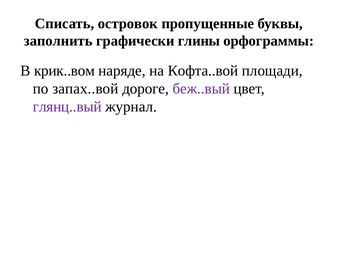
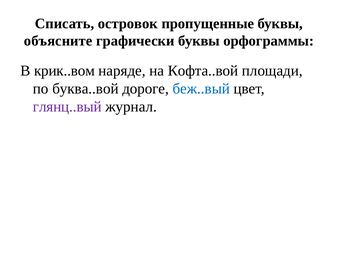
заполнить: заполнить -> объясните (58, 41)
графически глины: глины -> буквы (199, 41)
запах..вой: запах..вой -> буква..вой (85, 89)
беж..вый colour: purple -> blue (201, 89)
